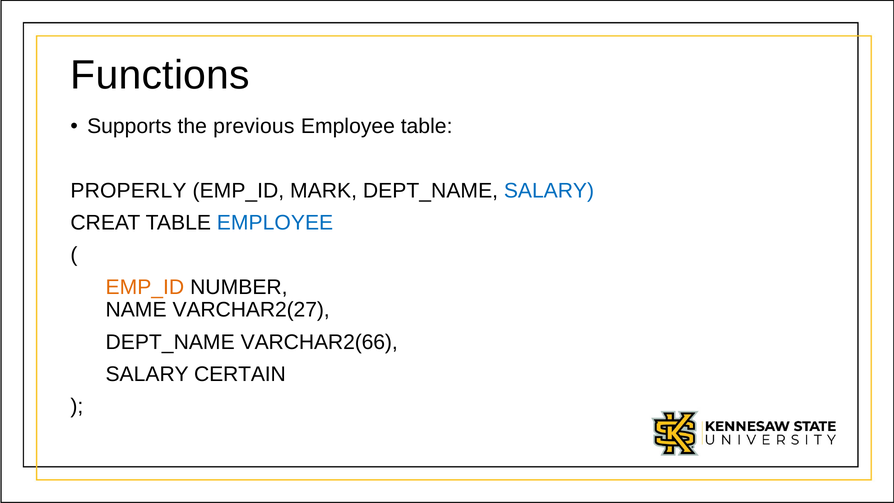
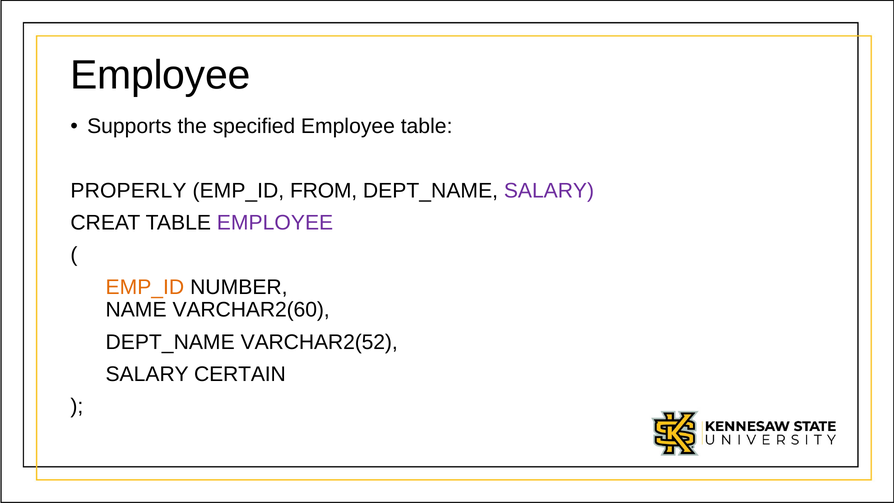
Functions: Functions -> Employee (160, 75)
previous: previous -> specified (254, 126)
MARK: MARK -> FROM (324, 191)
SALARY colour: blue -> purple (549, 191)
EMPLOYEE colour: blue -> purple (275, 223)
VARCHAR2(27: VARCHAR2(27 -> VARCHAR2(60 (251, 310)
VARCHAR2(66: VARCHAR2(66 -> VARCHAR2(52 (319, 342)
